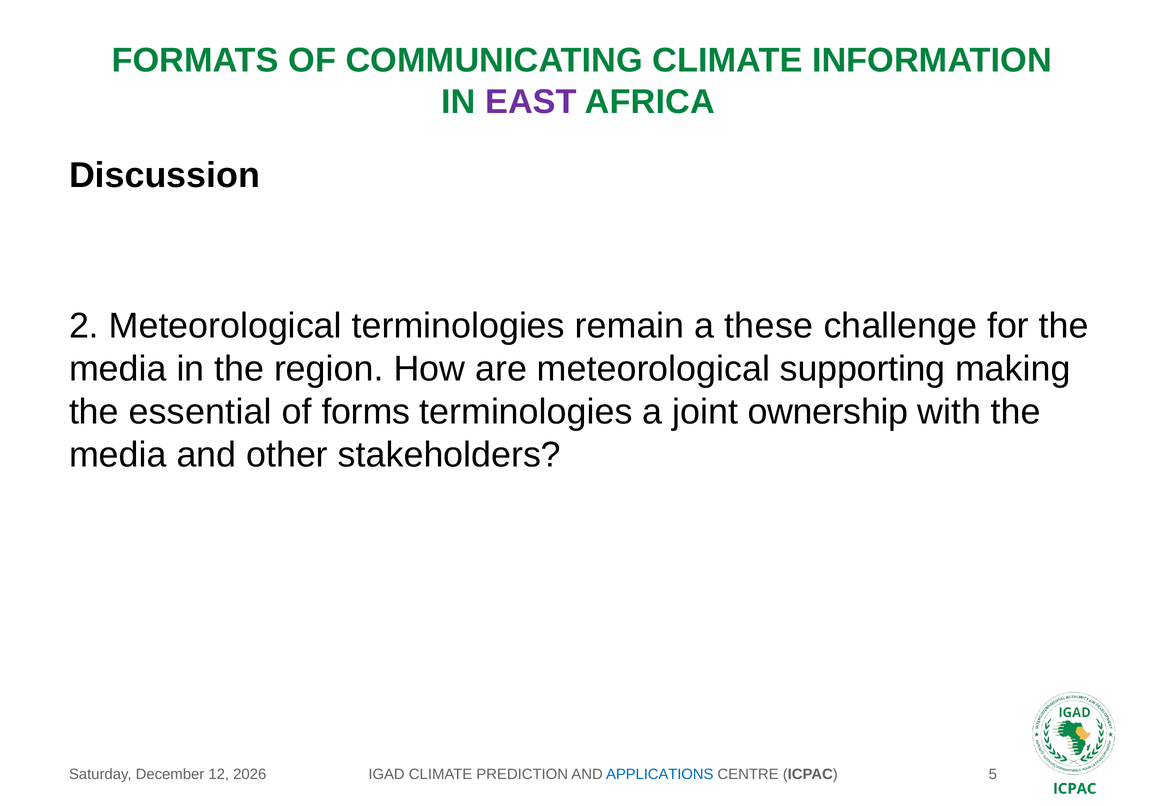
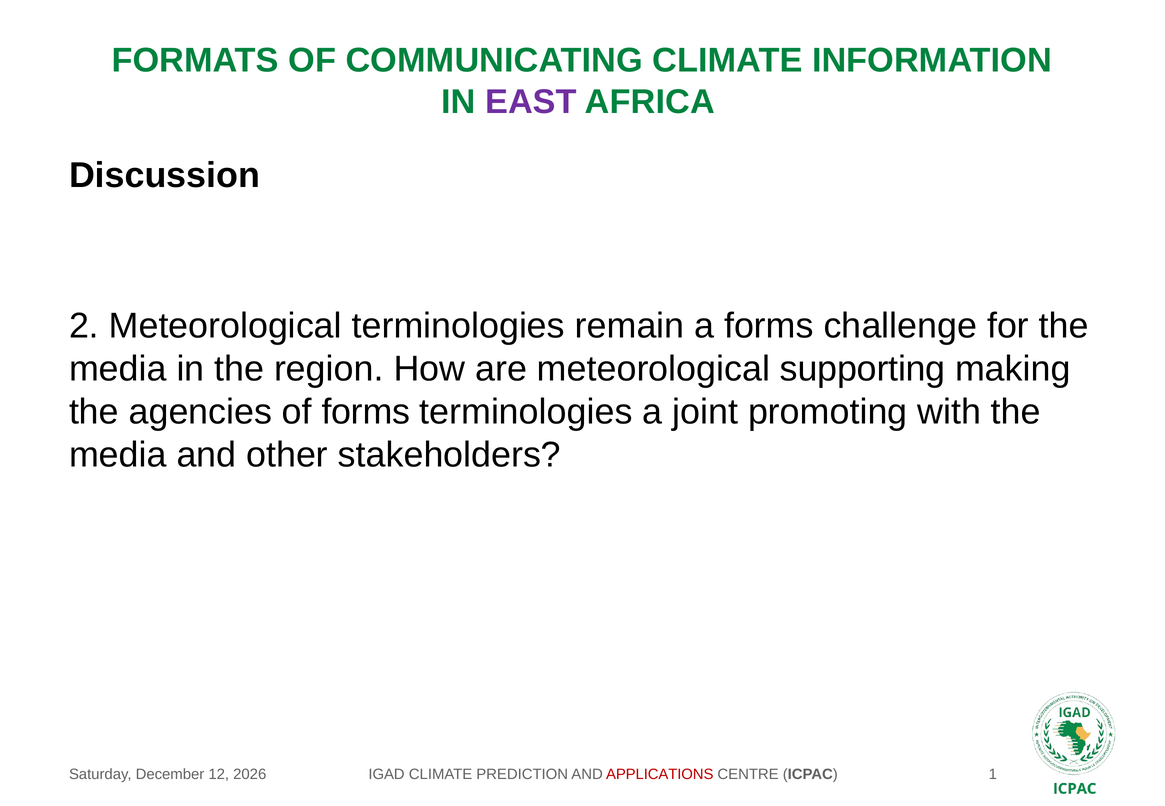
a these: these -> forms (769, 326)
essential: essential -> agencies (200, 412)
ownership: ownership -> promoting (828, 412)
APPLICATIONS colour: blue -> red (660, 775)
5: 5 -> 1 (993, 775)
